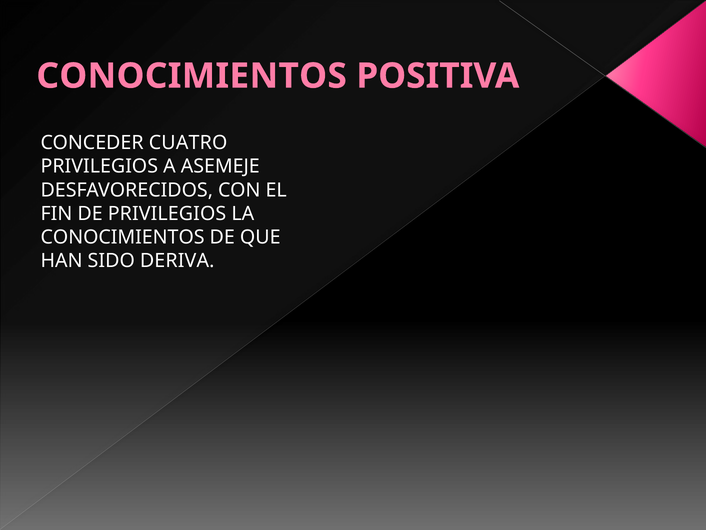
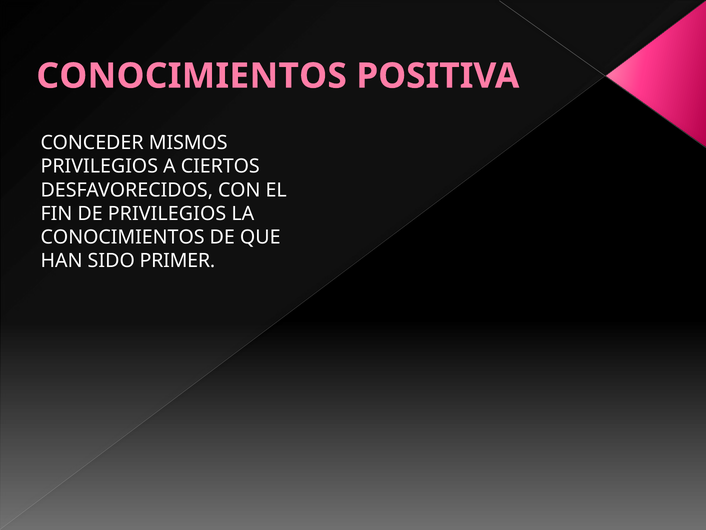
CUATRO: CUATRO -> MISMOS (188, 143)
ASEMEJE: ASEMEJE -> CIERTOS (220, 166)
DERIVA: DERIVA -> PRIMER (177, 260)
